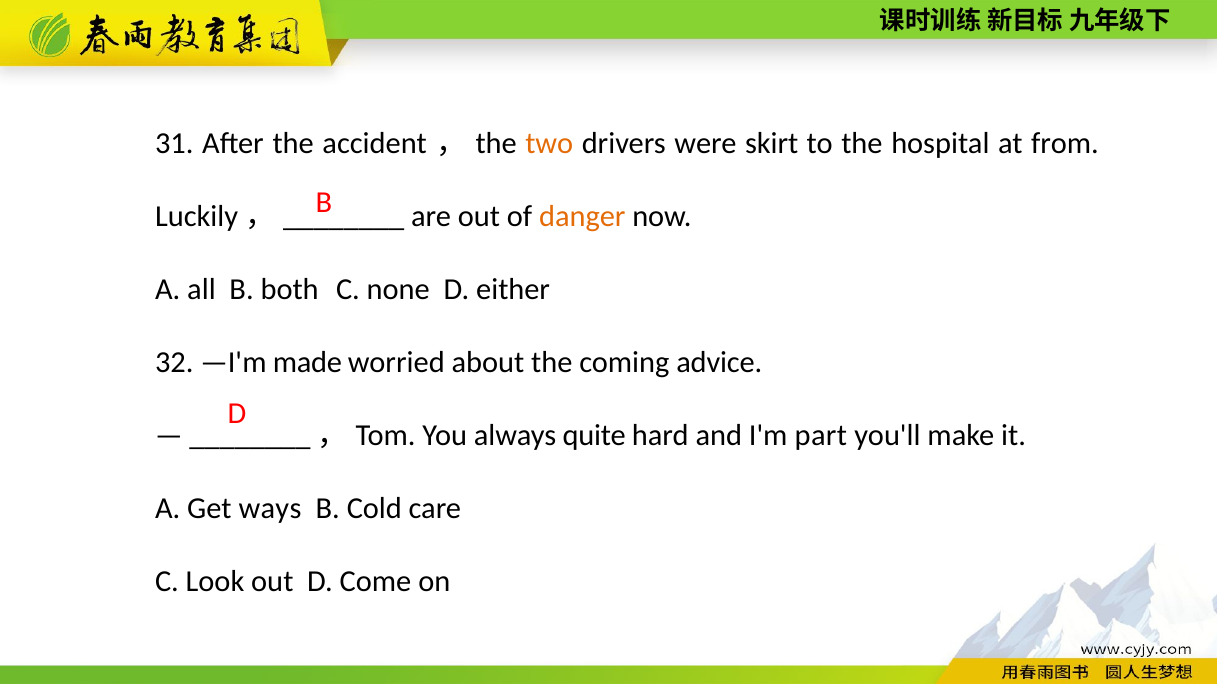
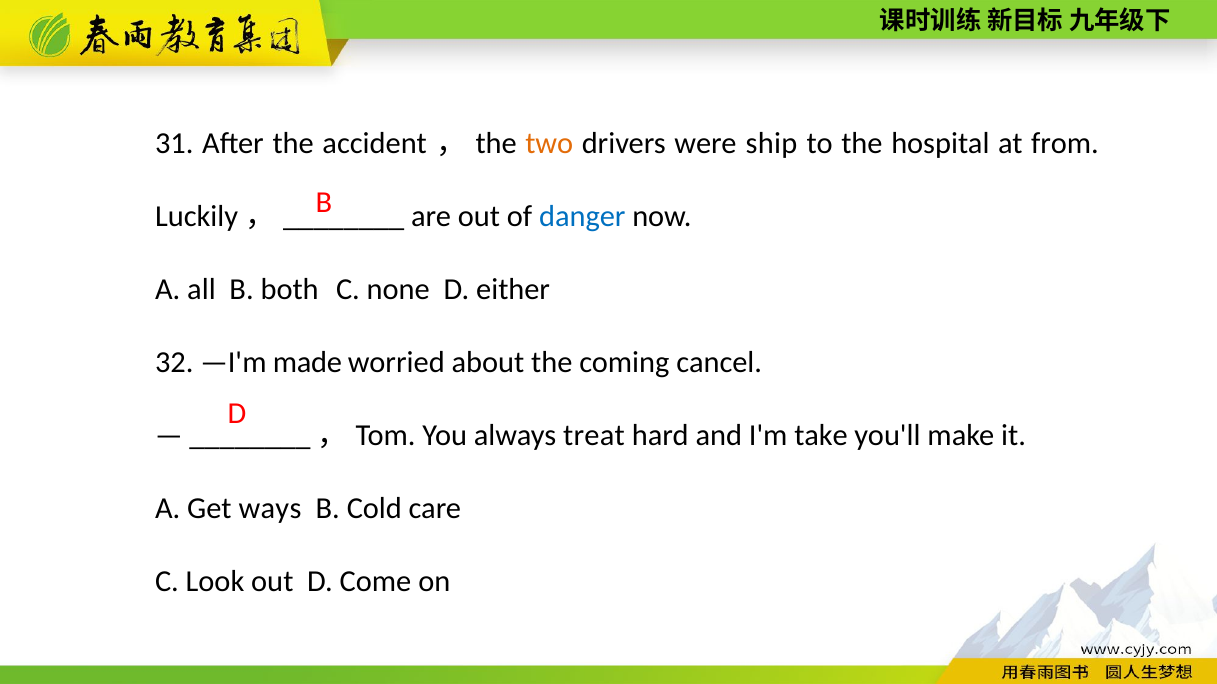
skirt: skirt -> ship (771, 144)
danger colour: orange -> blue (582, 217)
advice: advice -> cancel (719, 363)
quite: quite -> treat (594, 436)
part: part -> take (821, 436)
